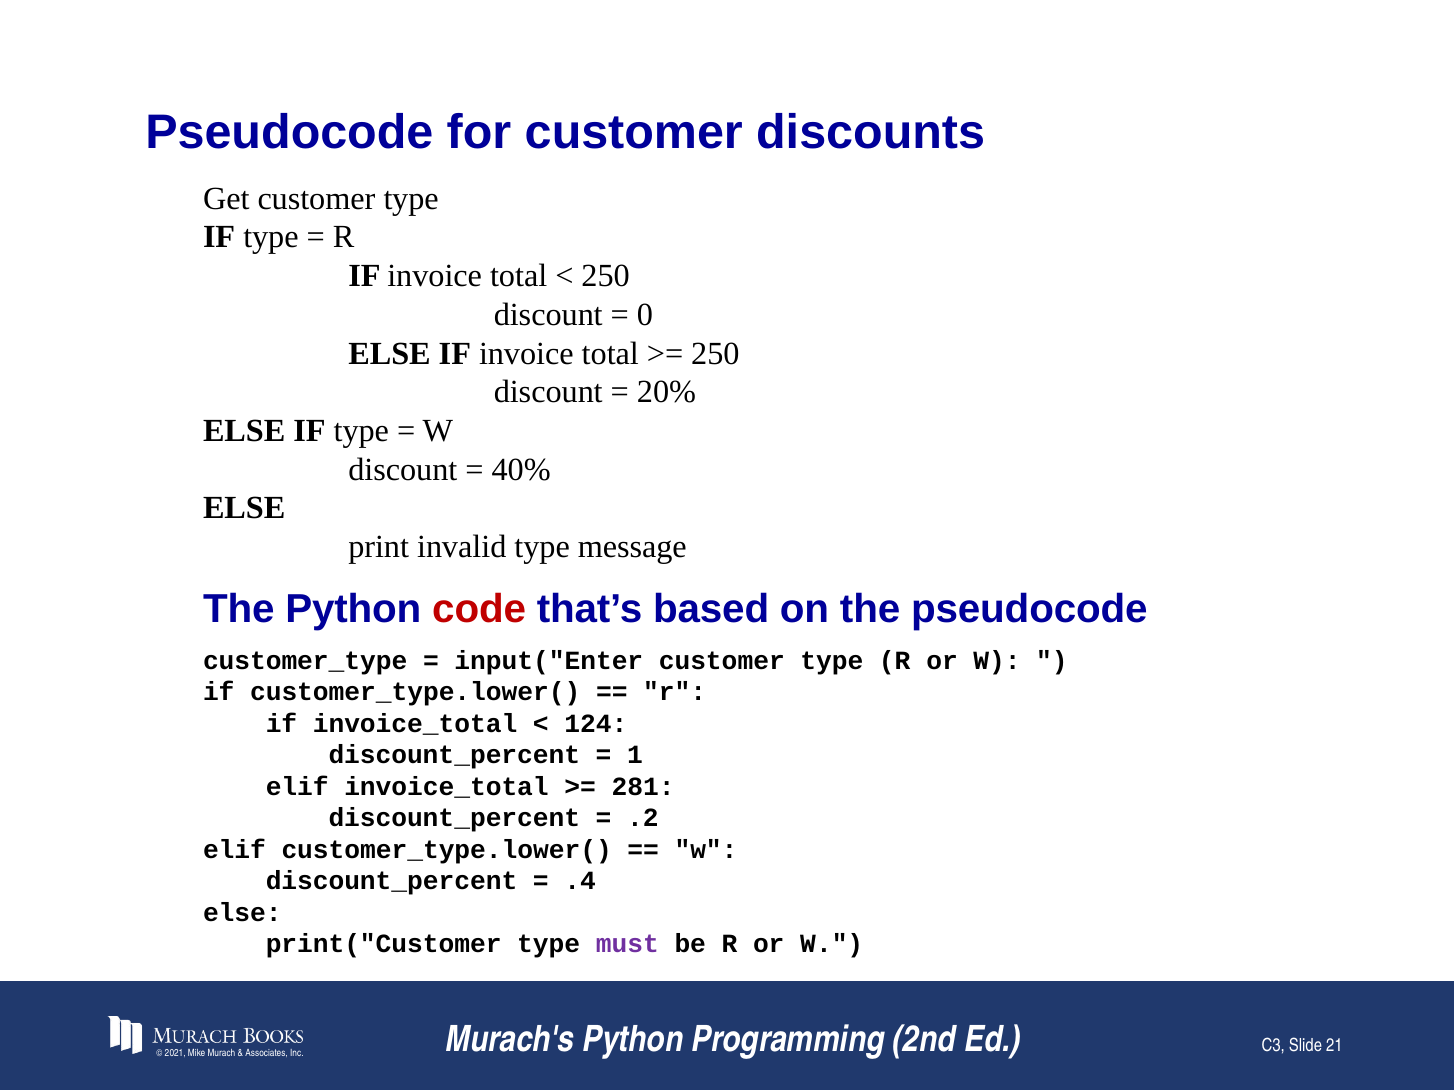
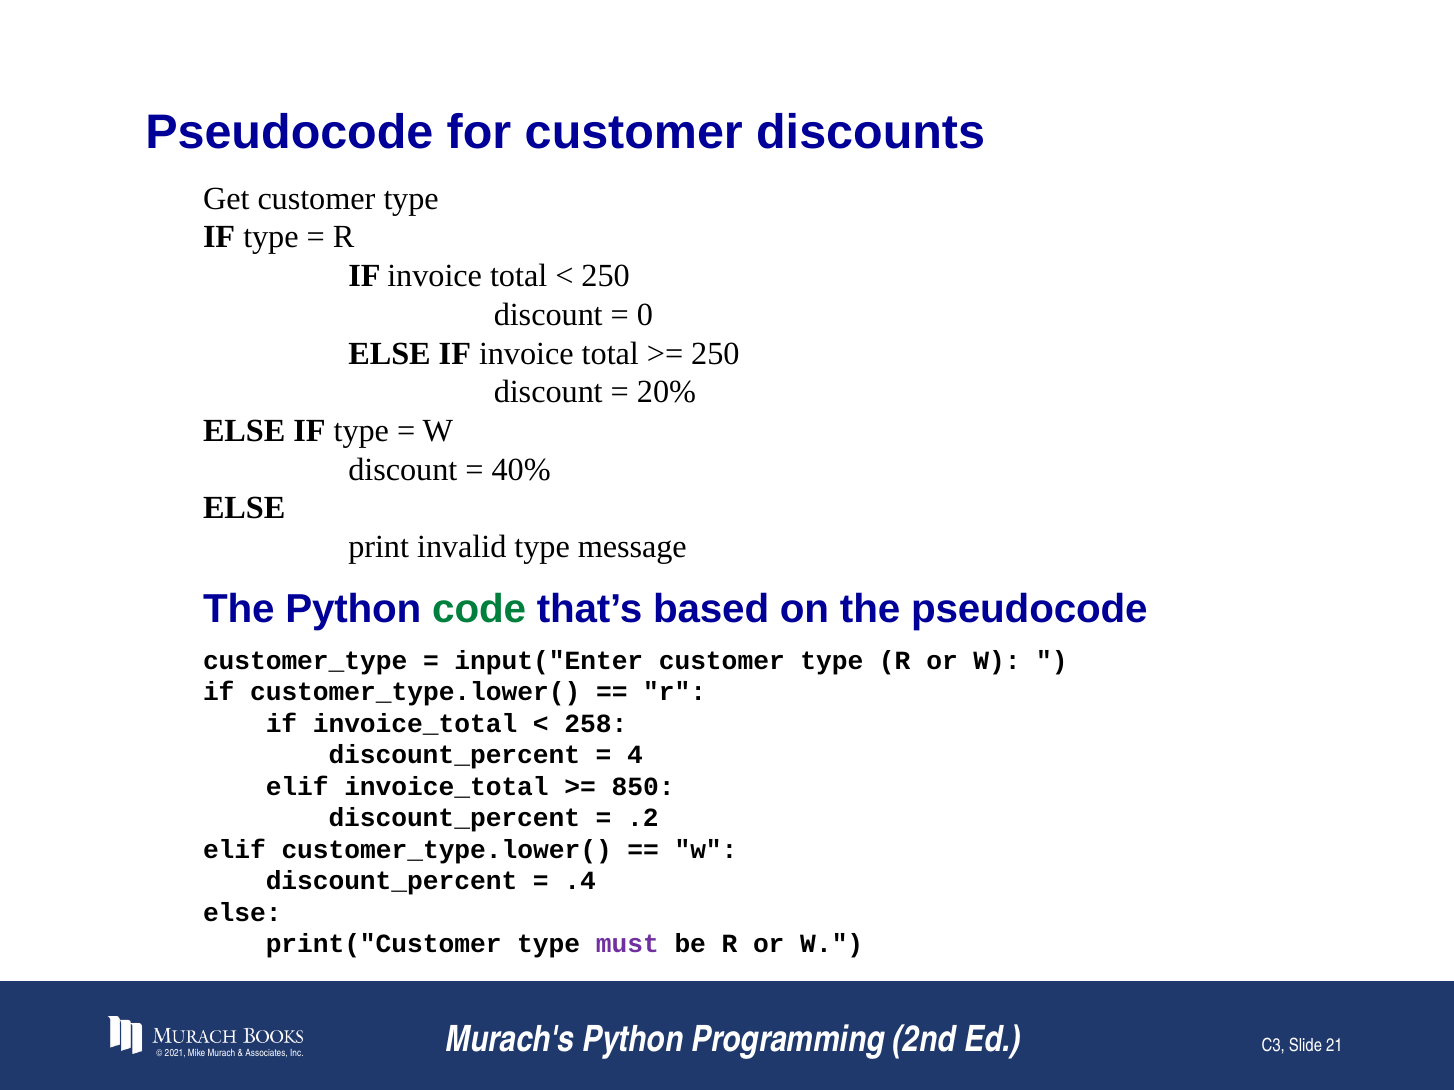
code colour: red -> green (479, 610)
124: 124 -> 258 (596, 724)
1: 1 -> 4 (635, 755)
281: 281 -> 850 (643, 787)
